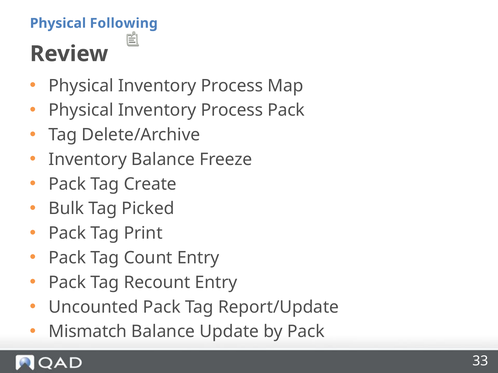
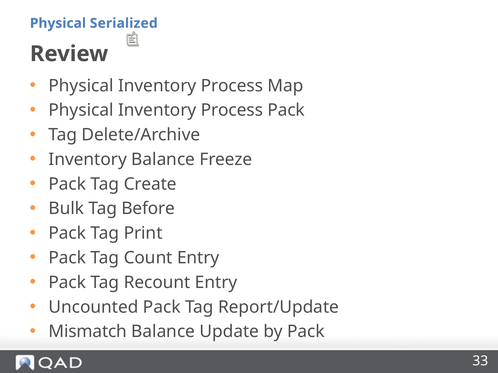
Following: Following -> Serialized (124, 23)
Picked: Picked -> Before (148, 209)
